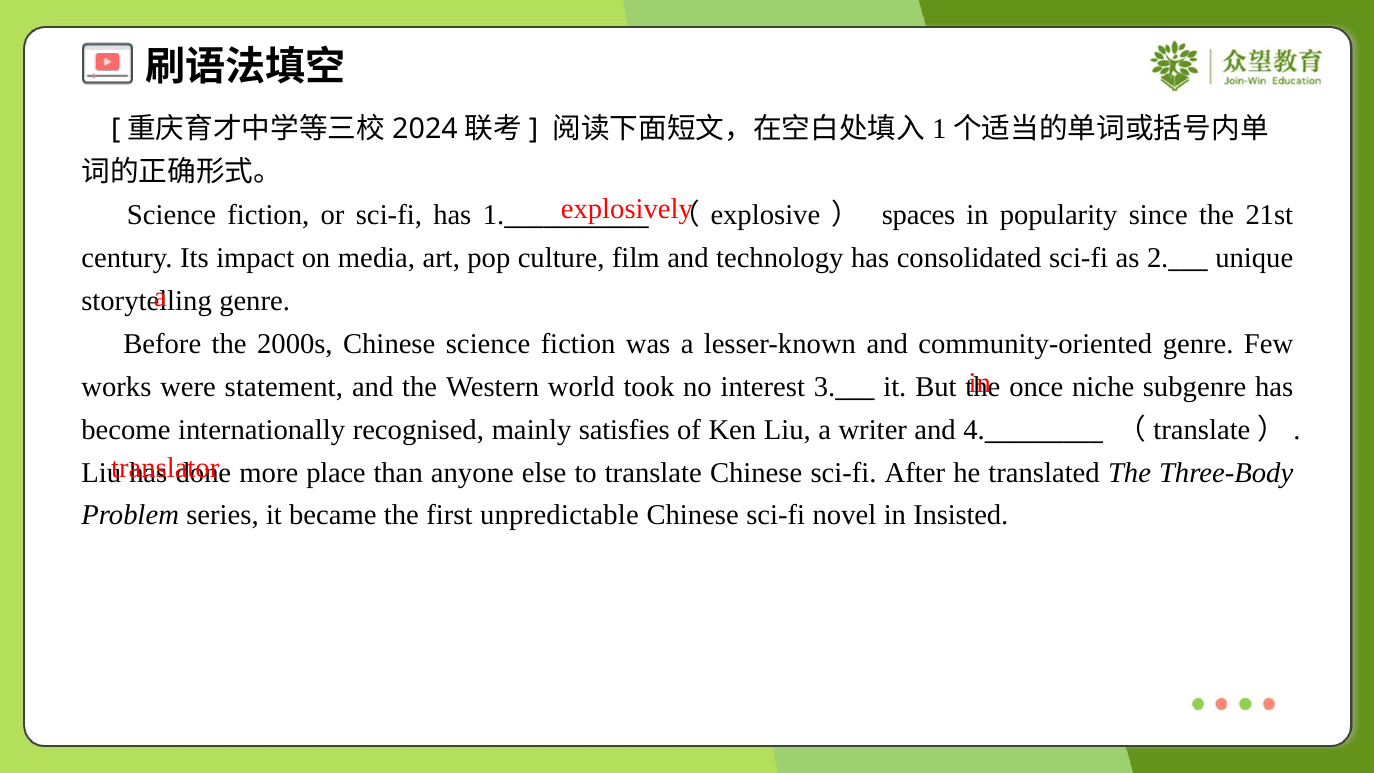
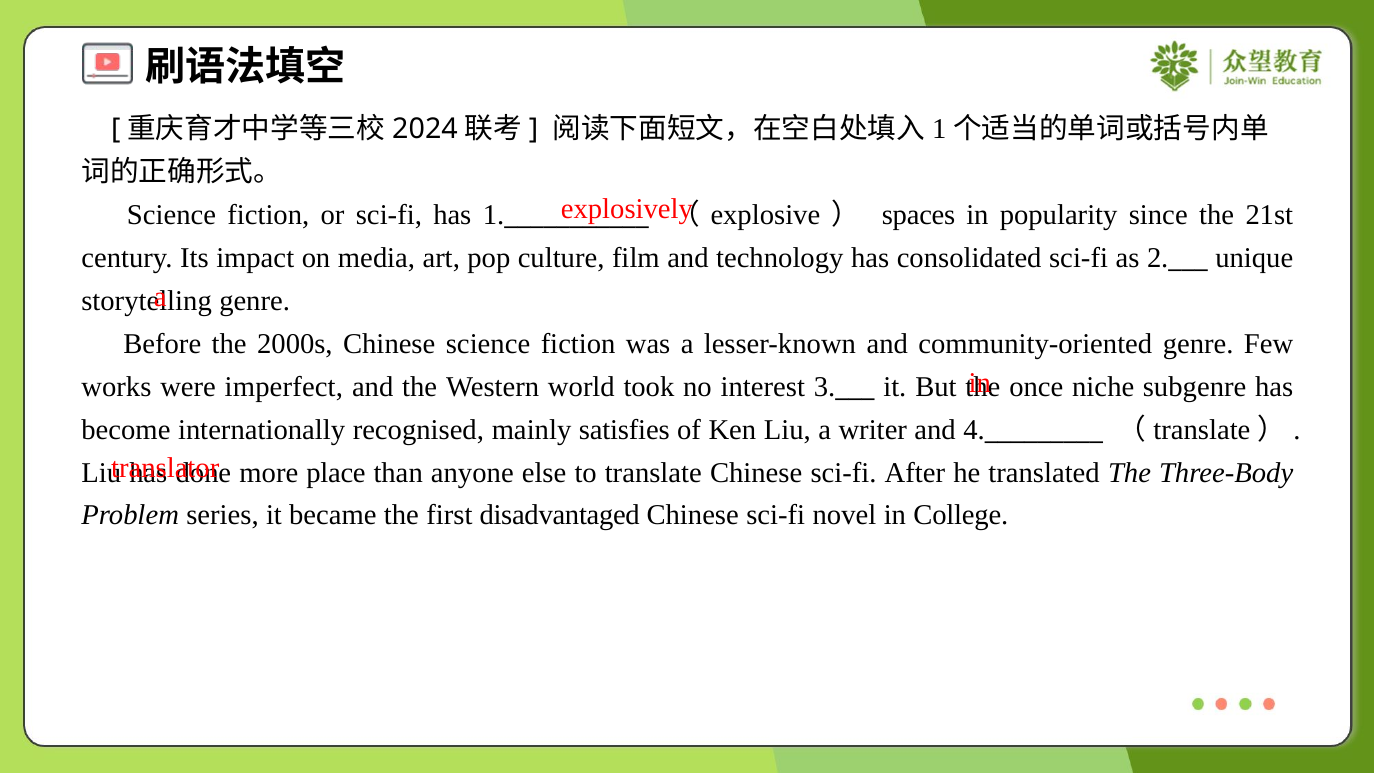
statement: statement -> imperfect (284, 387)
unpredictable: unpredictable -> disadvantaged (560, 515)
Insisted: Insisted -> College (961, 515)
